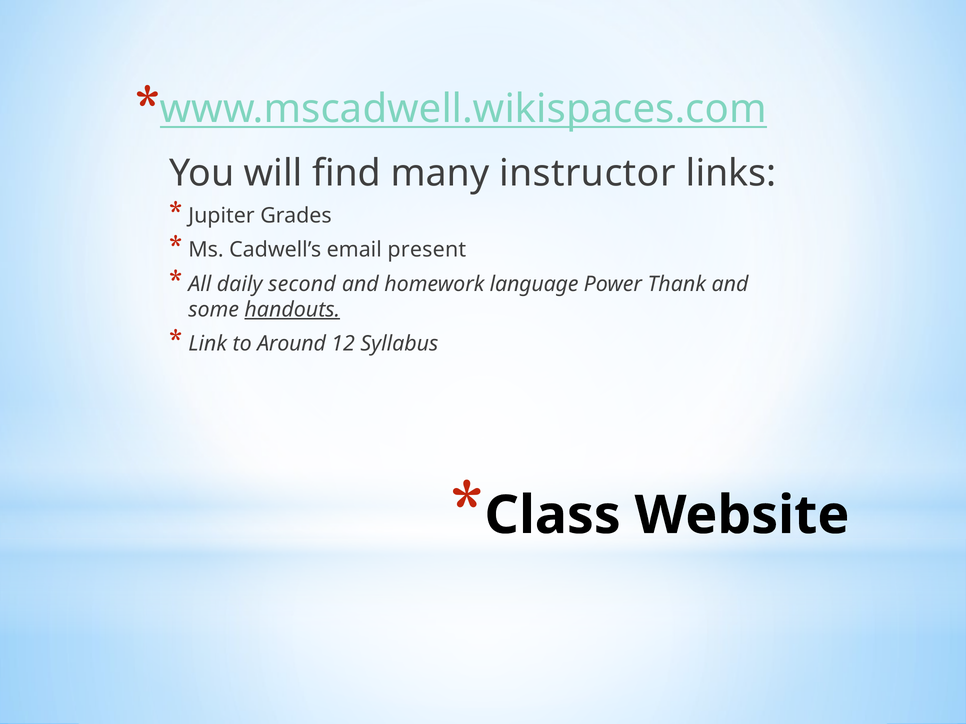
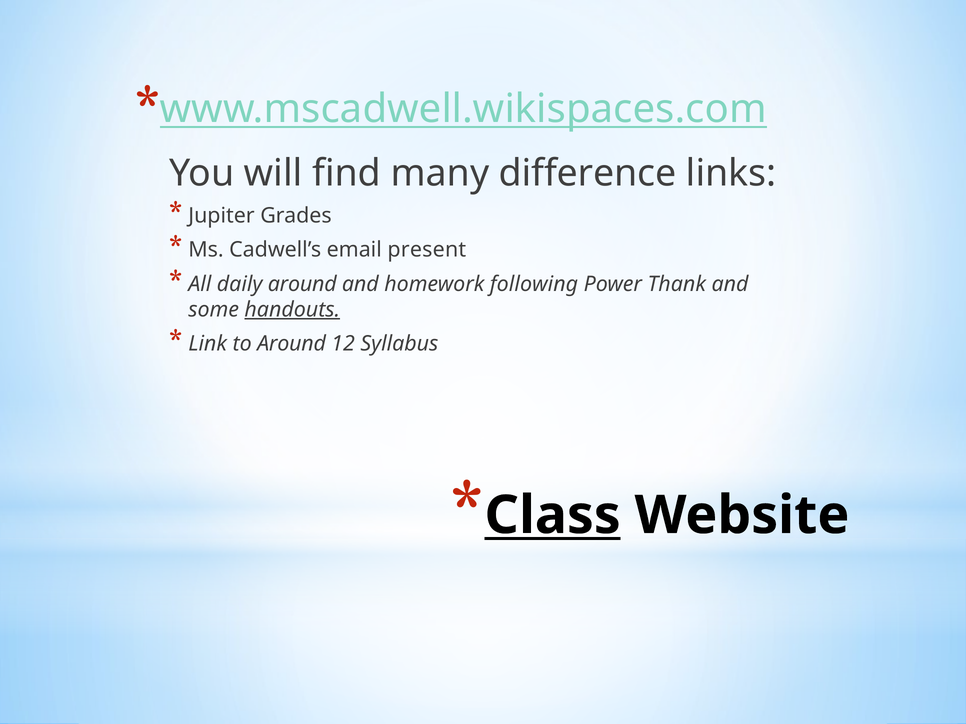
instructor: instructor -> difference (588, 173)
daily second: second -> around (302, 284)
language: language -> following (534, 284)
Class underline: none -> present (553, 516)
